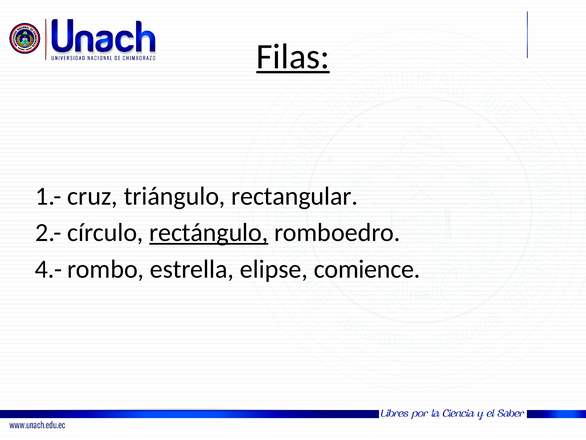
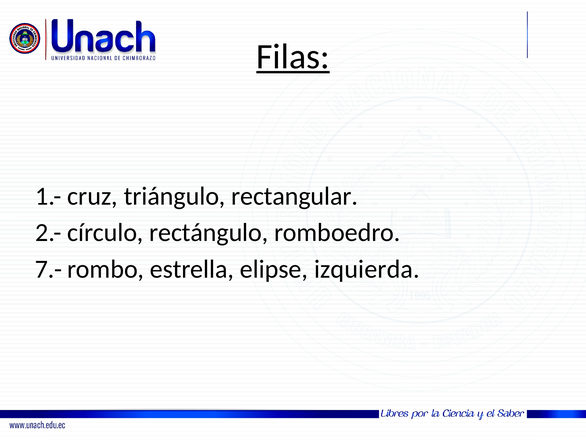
rectángulo underline: present -> none (209, 232)
4.-: 4.- -> 7.- (48, 269)
comience: comience -> izquierda (367, 269)
